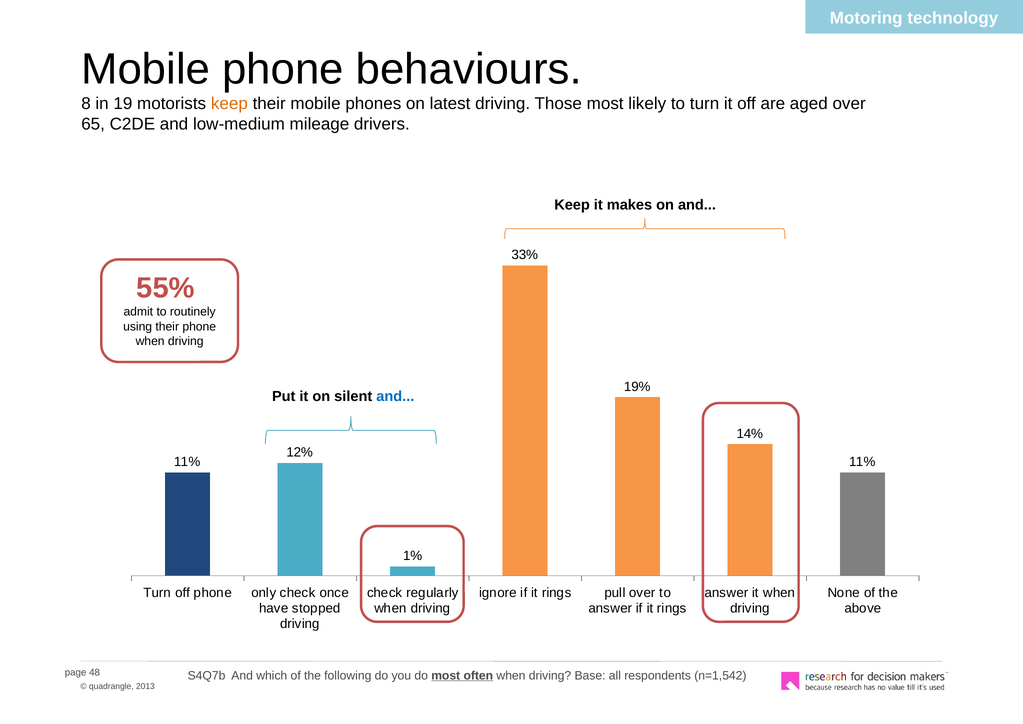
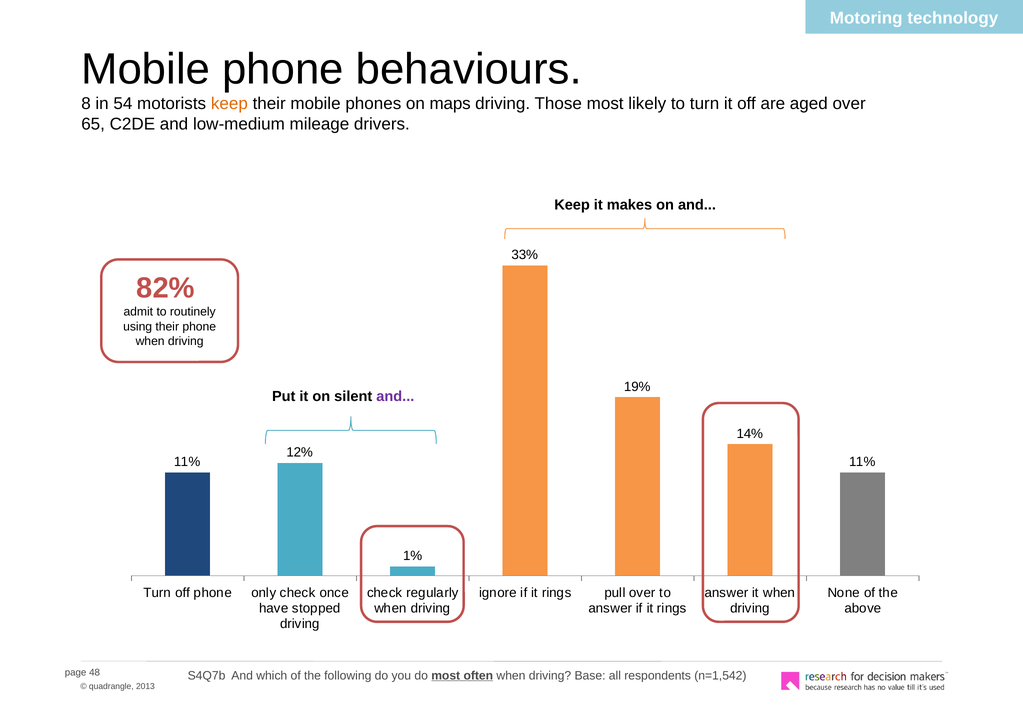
19: 19 -> 54 (123, 104)
latest: latest -> maps (450, 104)
55%: 55% -> 82% (166, 288)
and colour: blue -> purple (395, 396)
